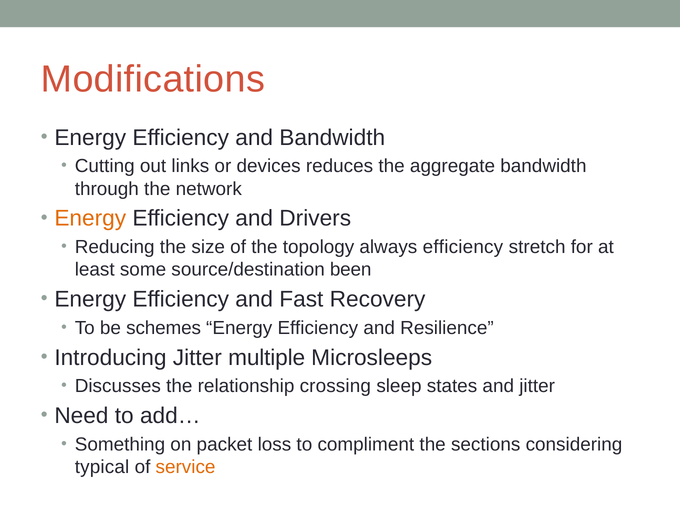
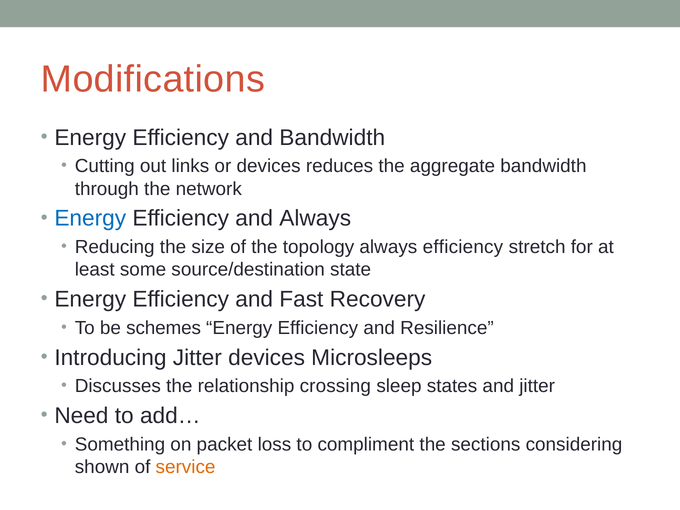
Energy colour: orange -> blue (90, 218)
and Drivers: Drivers -> Always (315, 218)
been: been -> state (351, 270)
Jitter multiple: multiple -> devices (267, 358)
typical: typical -> shown (102, 467)
